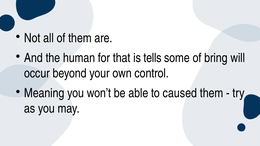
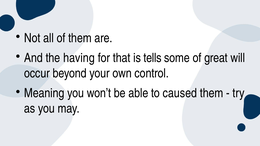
human: human -> having (79, 58)
bring: bring -> great (216, 58)
